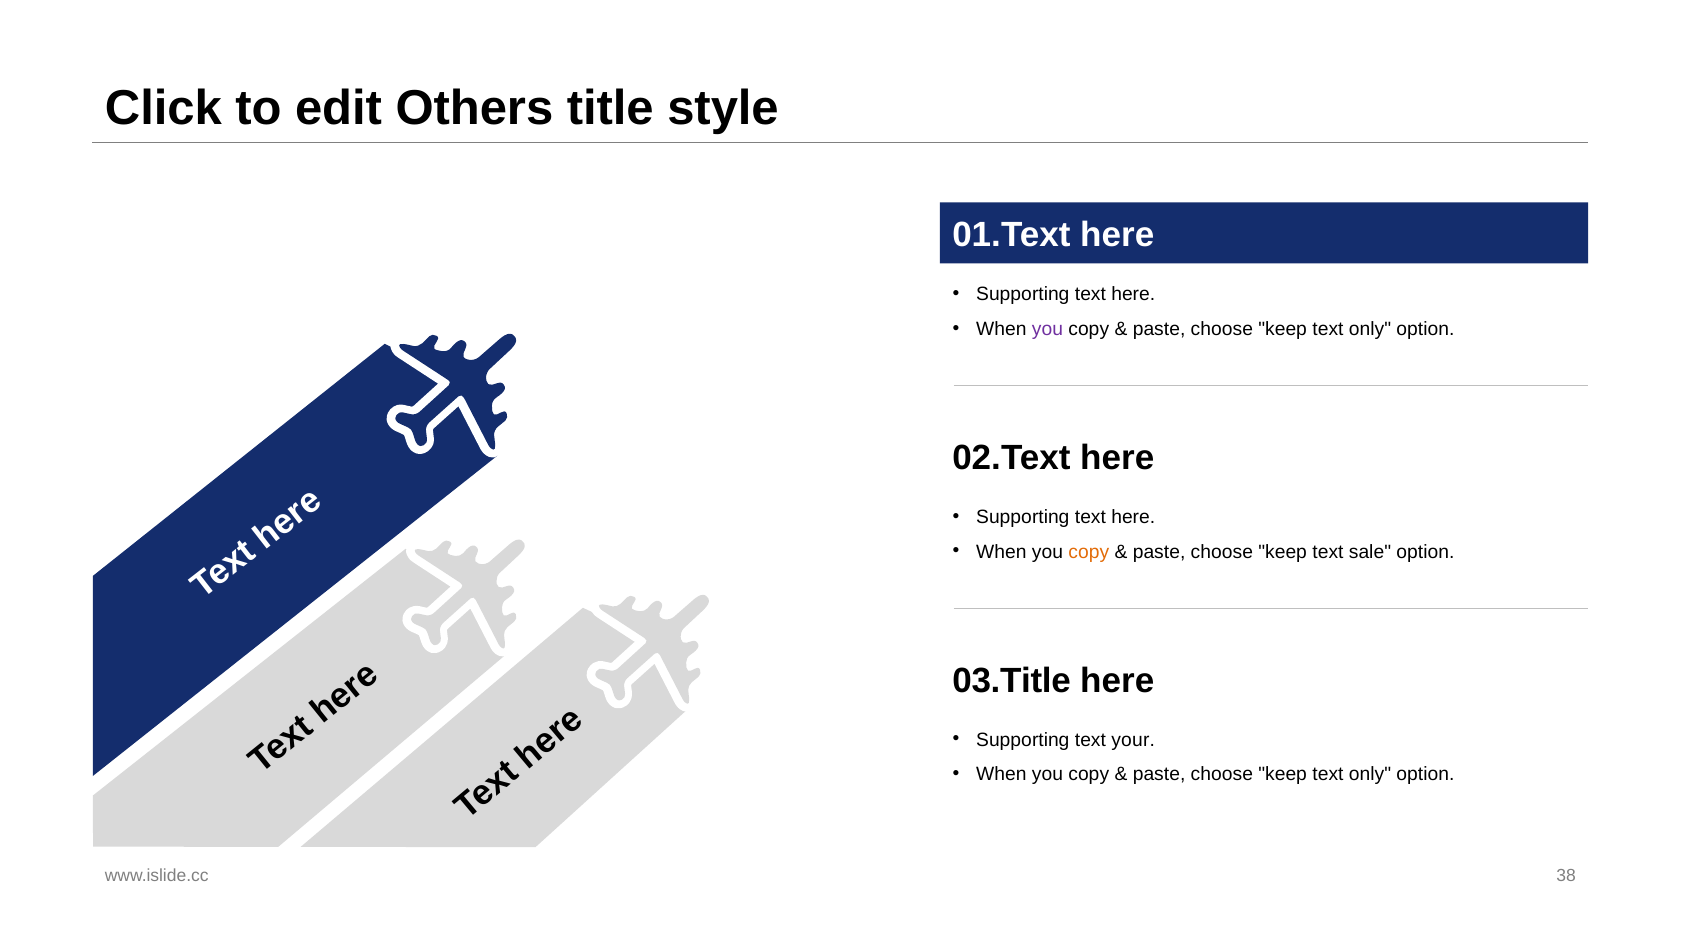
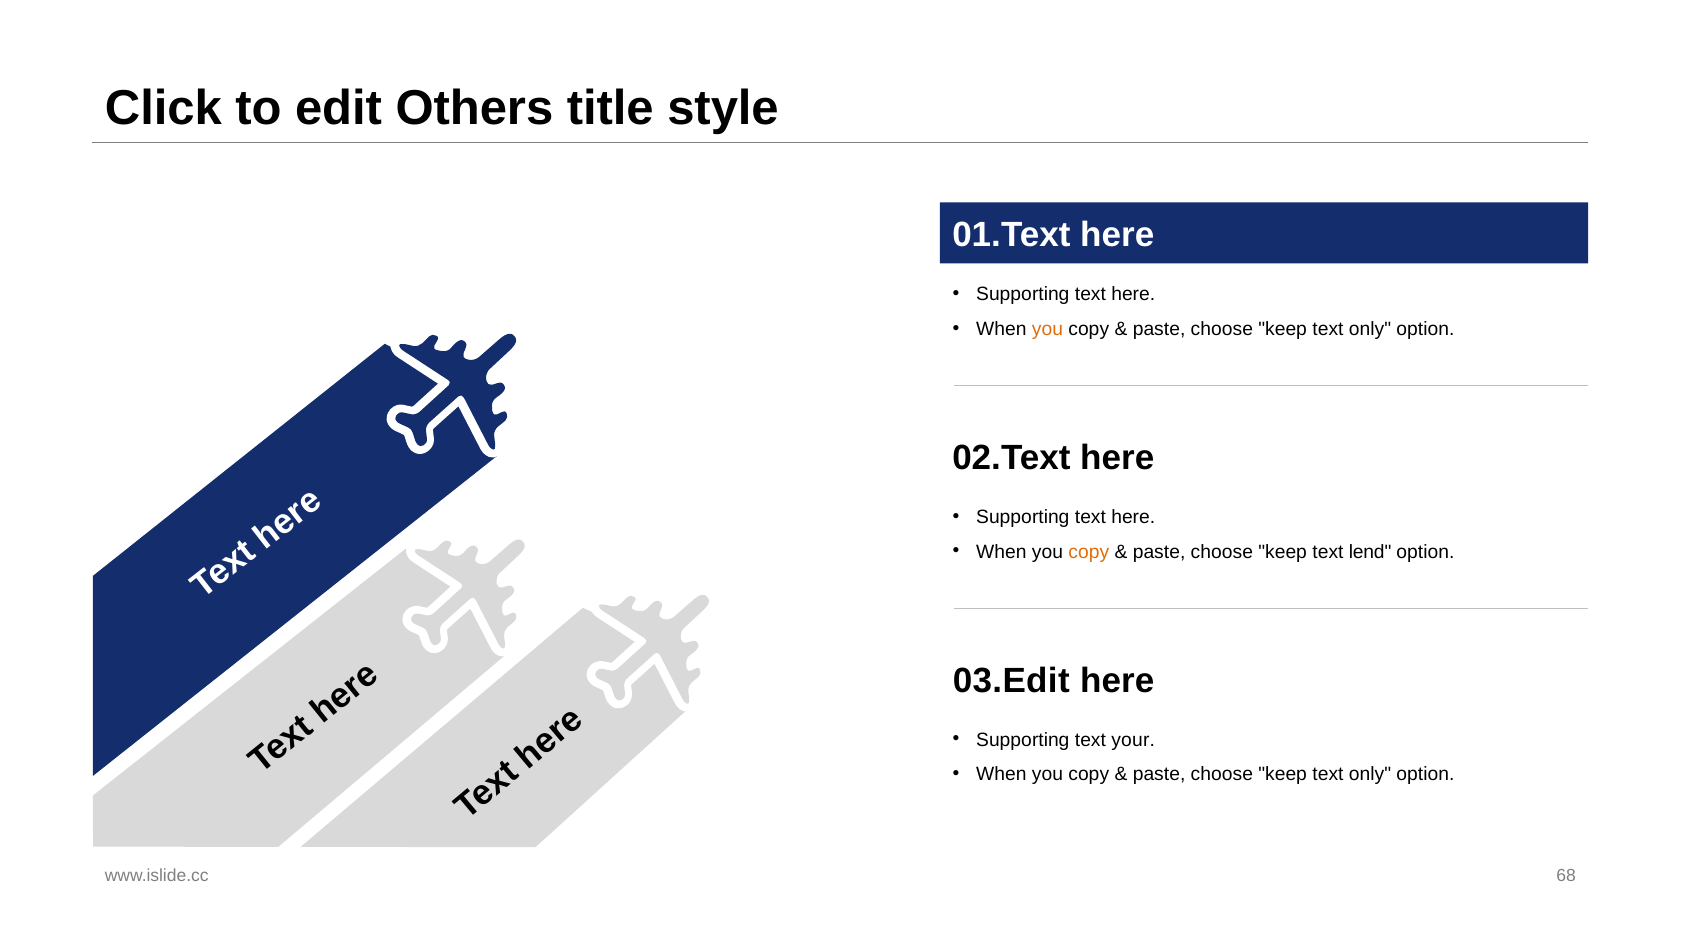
you colour: purple -> orange (1047, 329)
sale: sale -> lend (1370, 552)
03.Title: 03.Title -> 03.Edit (1011, 681)
38: 38 -> 68 (1566, 876)
